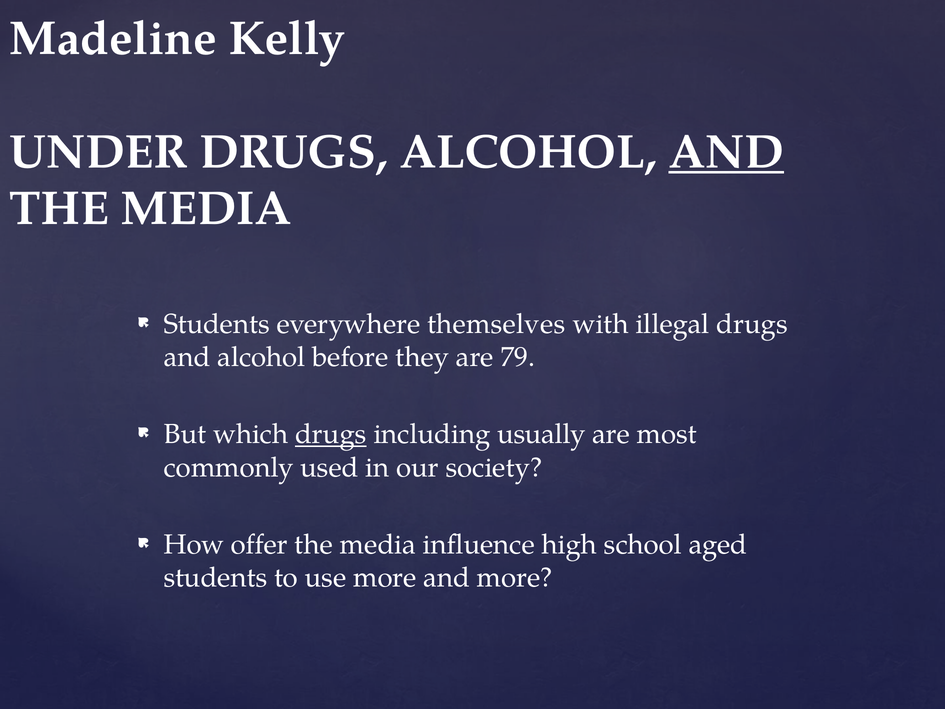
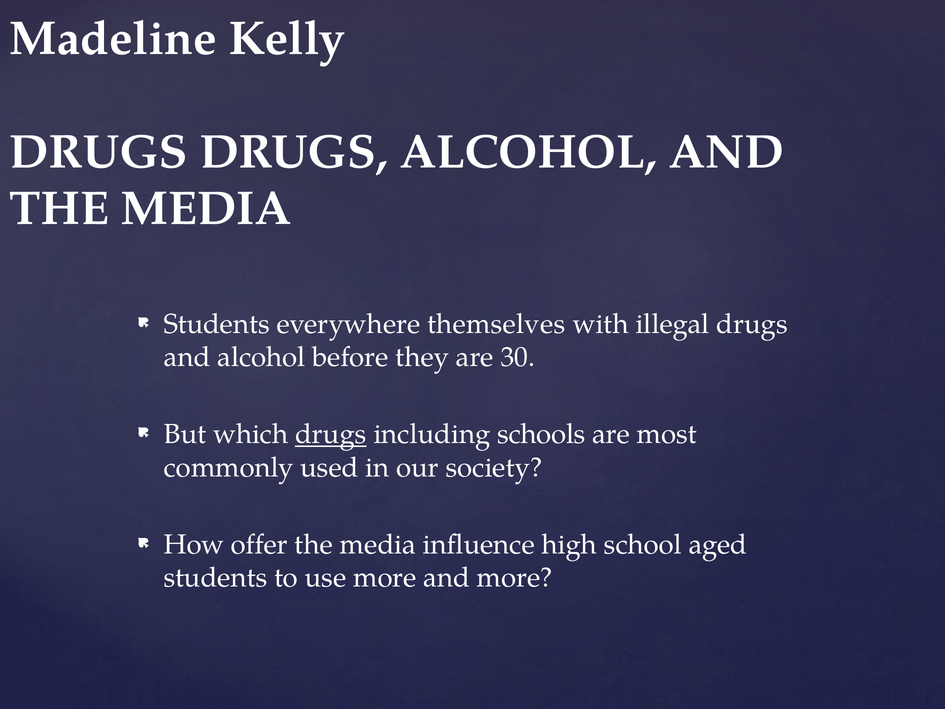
UNDER: UNDER -> DRUGS (99, 152)
AND underline: present -> none (726, 152)
79: 79 -> 30 (518, 357)
usually: usually -> schools (541, 434)
